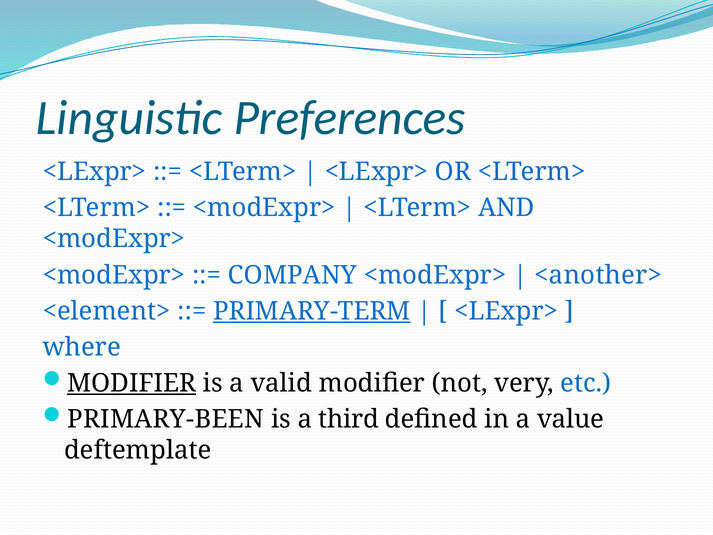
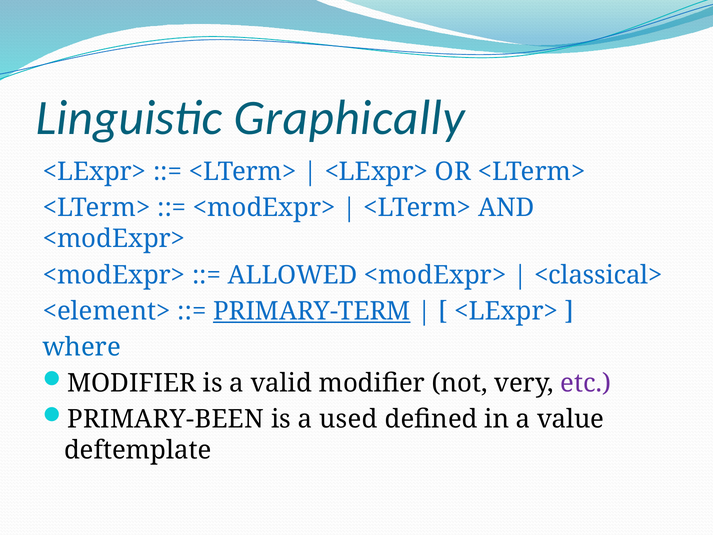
Preferences: Preferences -> Graphically (349, 118)
COMPANY: COMPANY -> ALLOWED (293, 275)
<another>: <another> -> <classical> (598, 275)
MODIFIER underline: present -> none (132, 383)
etc colour: blue -> purple (586, 383)
third: third -> used (348, 419)
